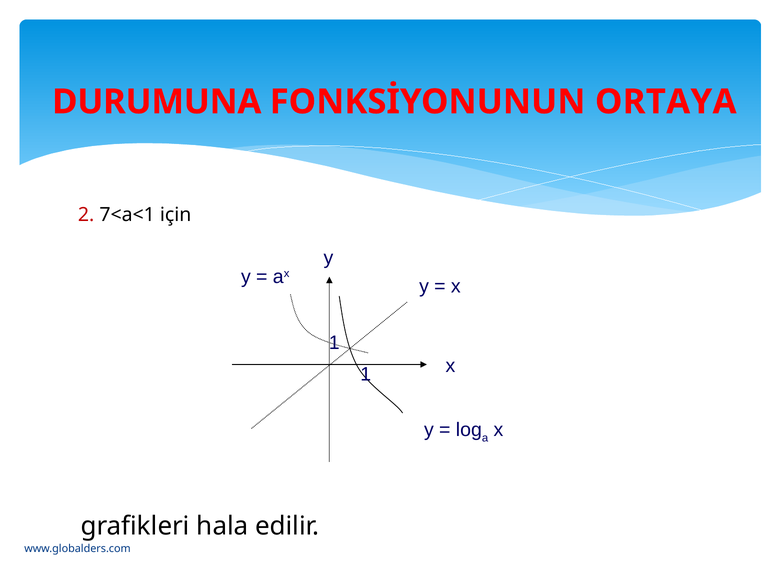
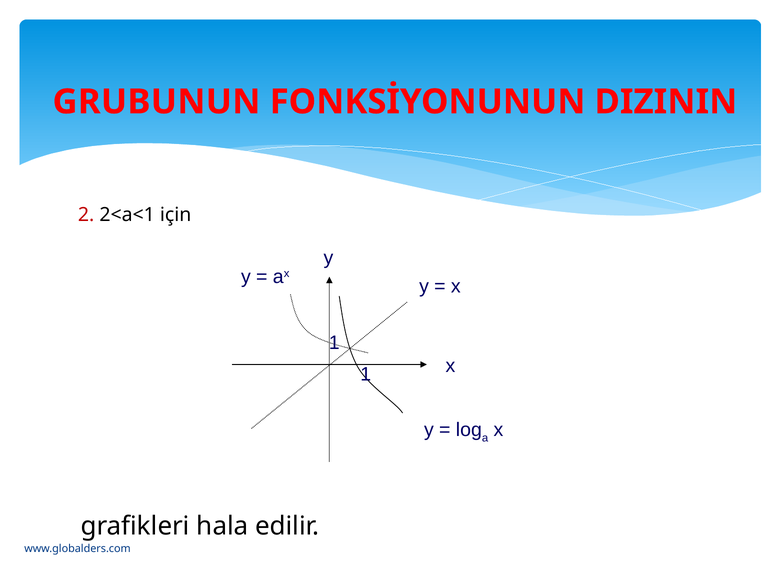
DURUMUNA: DURUMUNA -> GRUBUNUN (156, 102)
ORTAYA: ORTAYA -> DIZININ (666, 102)
7<a<1: 7<a<1 -> 2<a<1 (127, 215)
